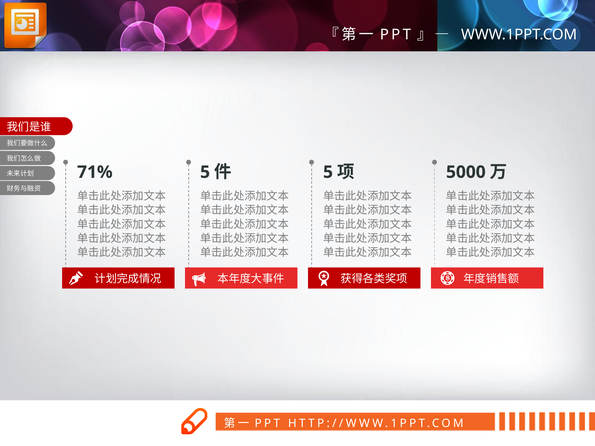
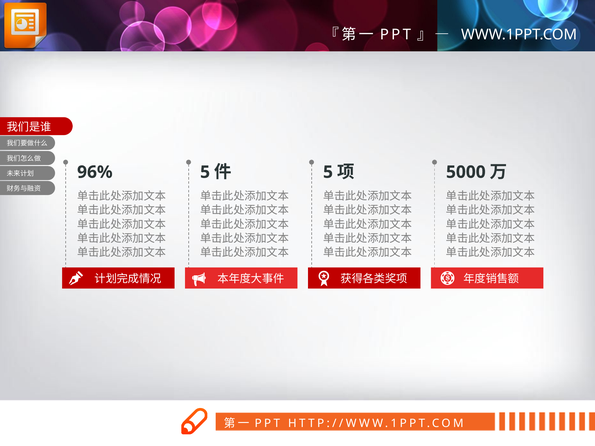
71%: 71% -> 96% (95, 172)
